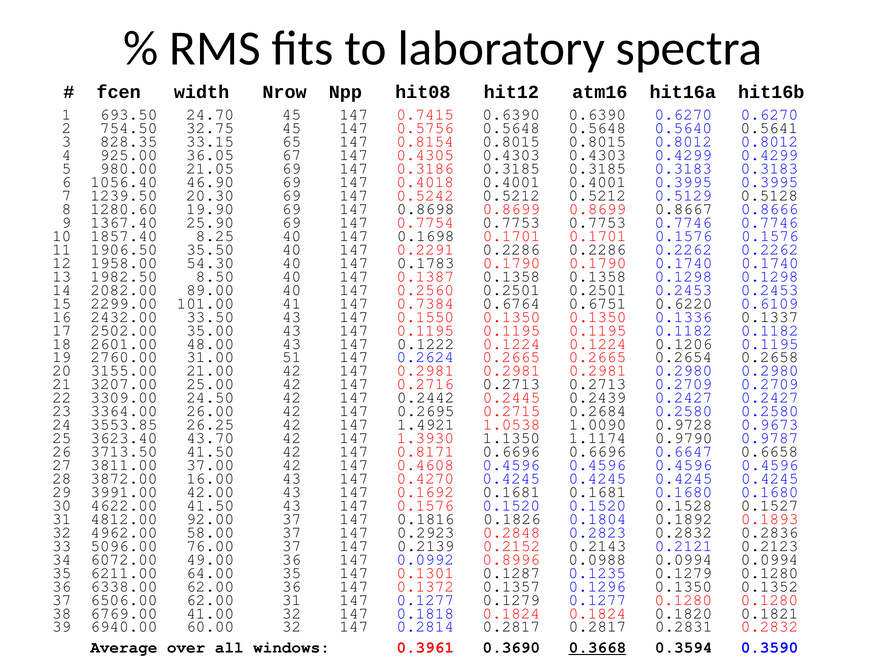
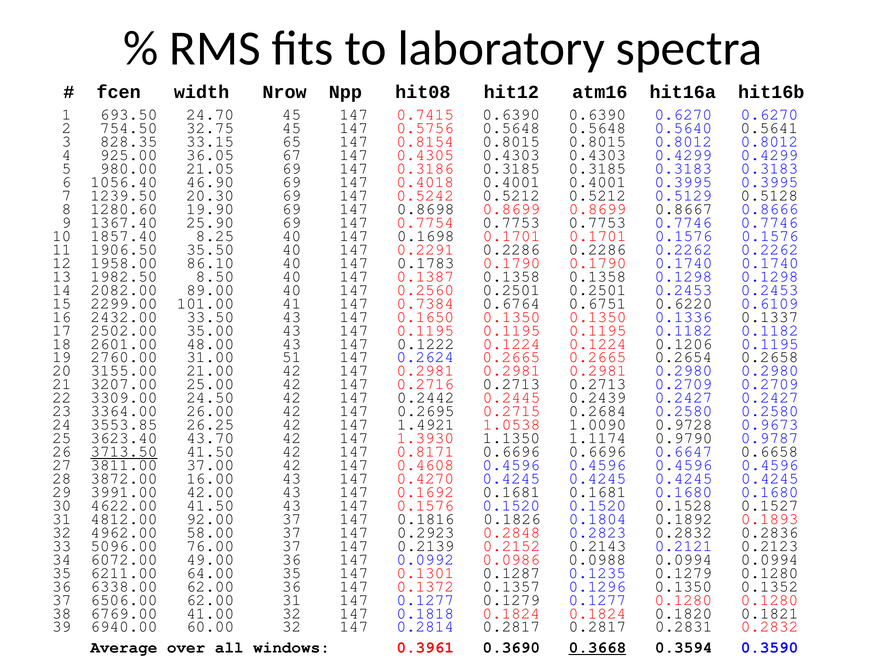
54.30: 54.30 -> 86.10 (210, 263)
0.1550: 0.1550 -> 0.1650 (425, 317)
3713.50 underline: none -> present (124, 451)
0.8996: 0.8996 -> 0.0986 (511, 559)
